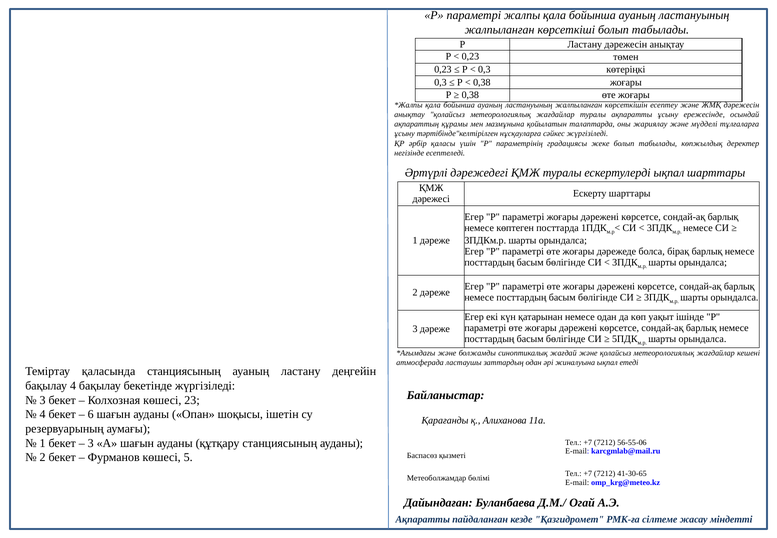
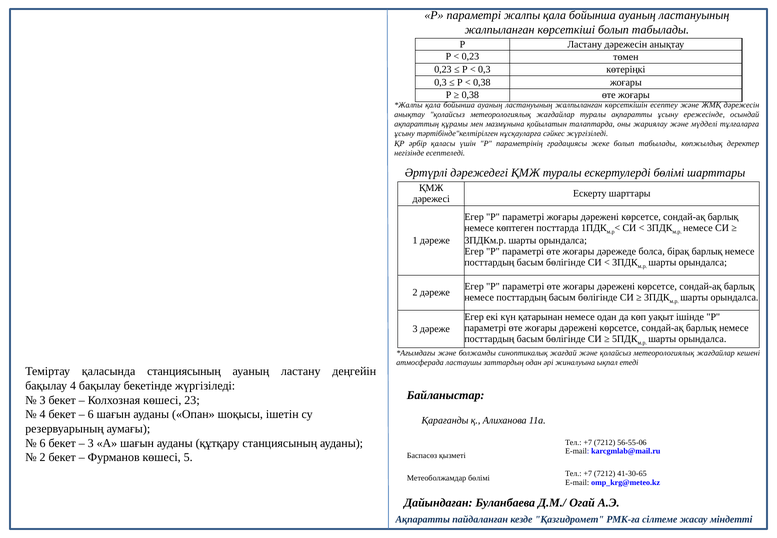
ескертулерді ықпал: ықпал -> бөлімі (669, 173)
1: 1 -> 6 (43, 443)
